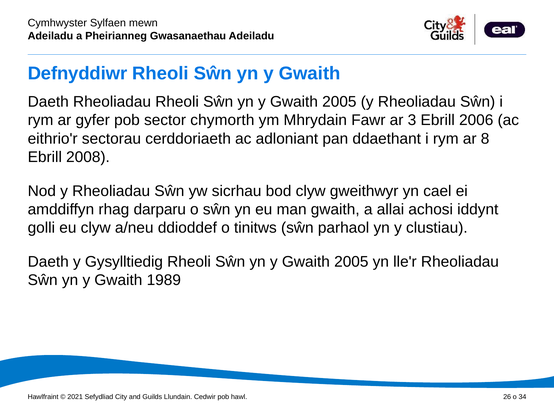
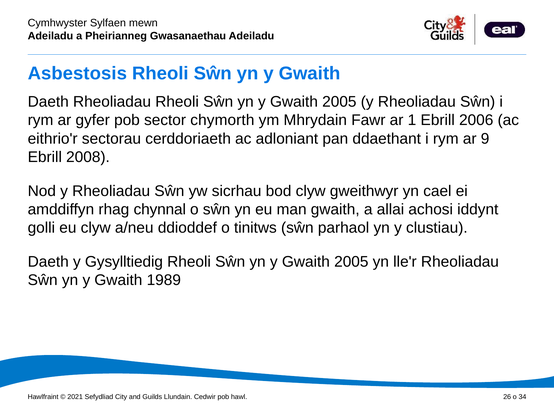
Defnyddiwr: Defnyddiwr -> Asbestosis (77, 73)
3: 3 -> 1 (412, 120)
8: 8 -> 9 (485, 139)
darparu: darparu -> chynnal (160, 210)
